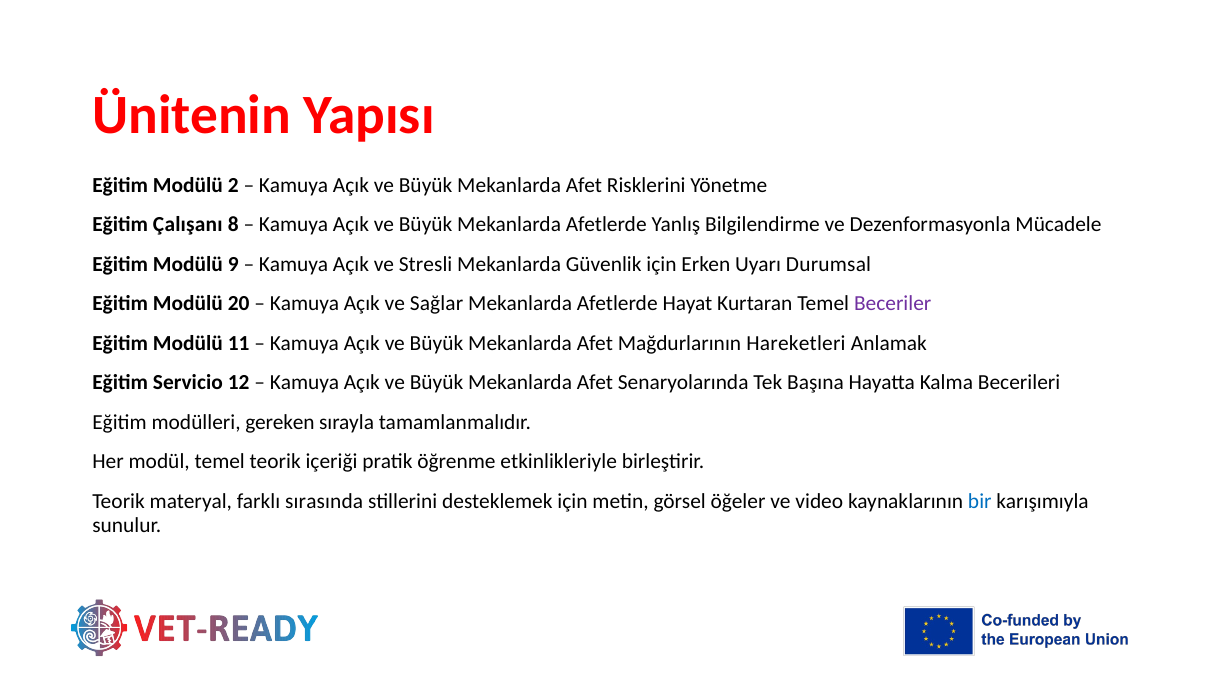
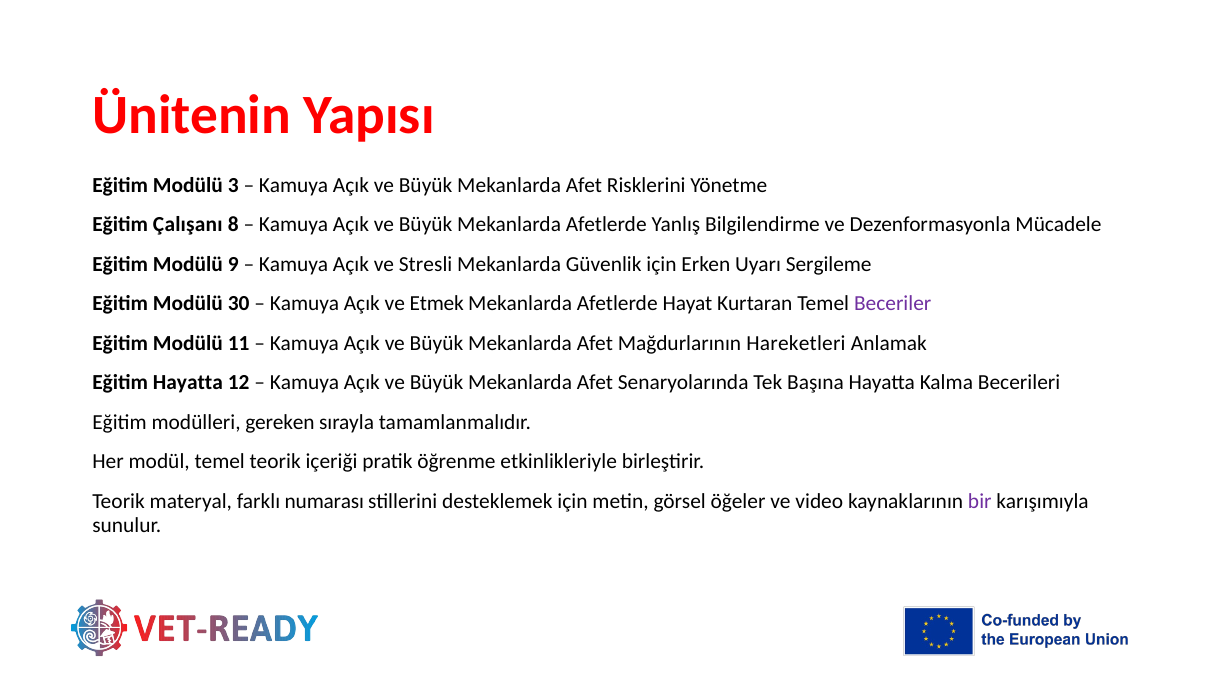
2: 2 -> 3 (233, 185)
Durumsal: Durumsal -> Sergileme (829, 264)
20: 20 -> 30 (239, 303)
Sağlar: Sağlar -> Etmek (437, 303)
Eğitim Servicio: Servicio -> Hayatta (188, 382)
sırasında: sırasında -> numarası (324, 501)
bir colour: blue -> purple (980, 501)
